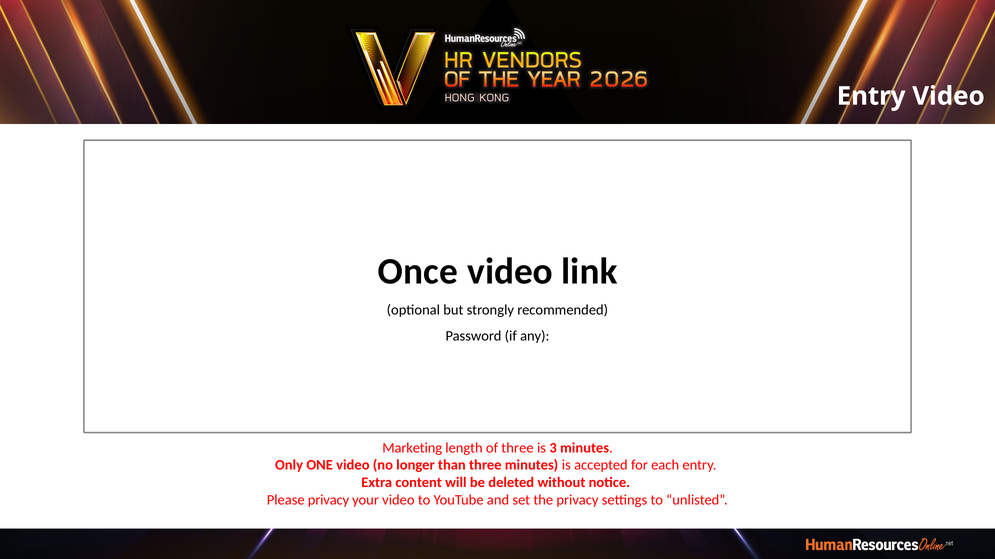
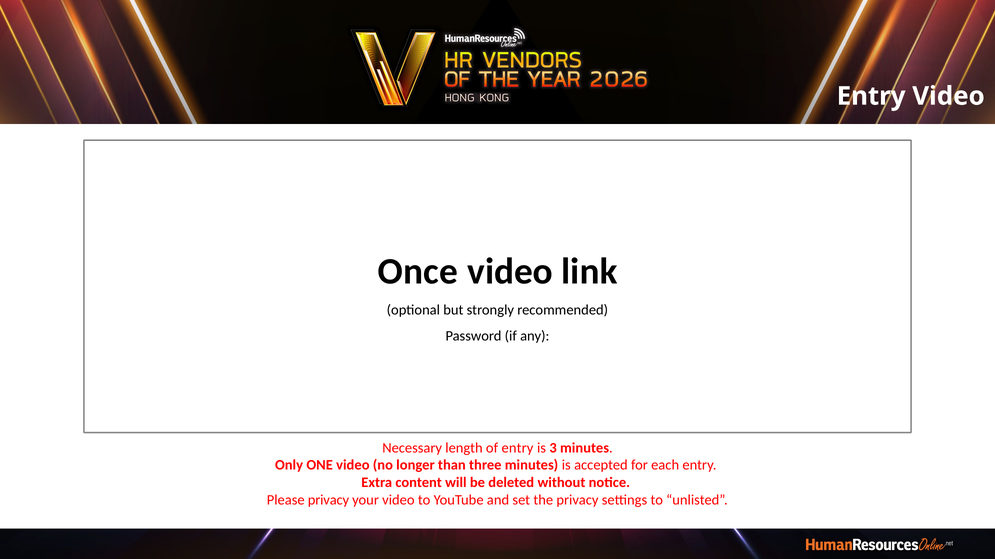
Marketing: Marketing -> Necessary (412, 448)
of three: three -> entry (517, 448)
